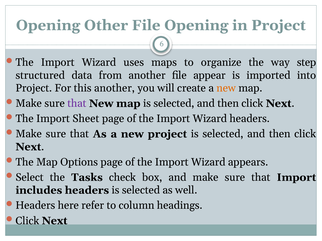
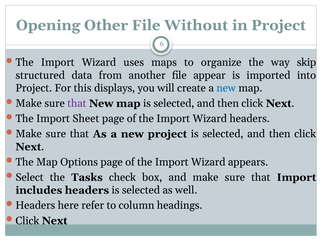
File Opening: Opening -> Without (196, 25)
step: step -> skip (306, 63)
this another: another -> displays (115, 88)
new colour: orange -> blue (226, 88)
